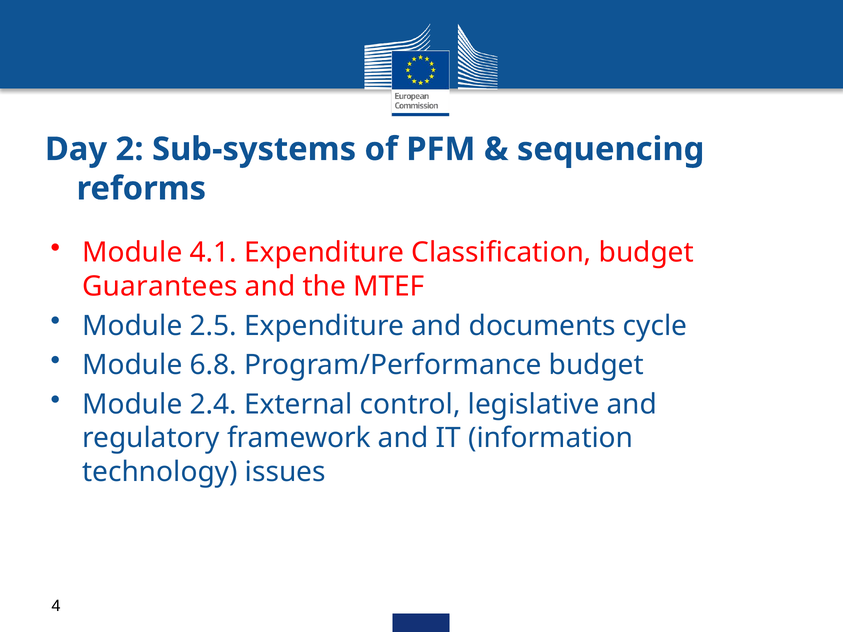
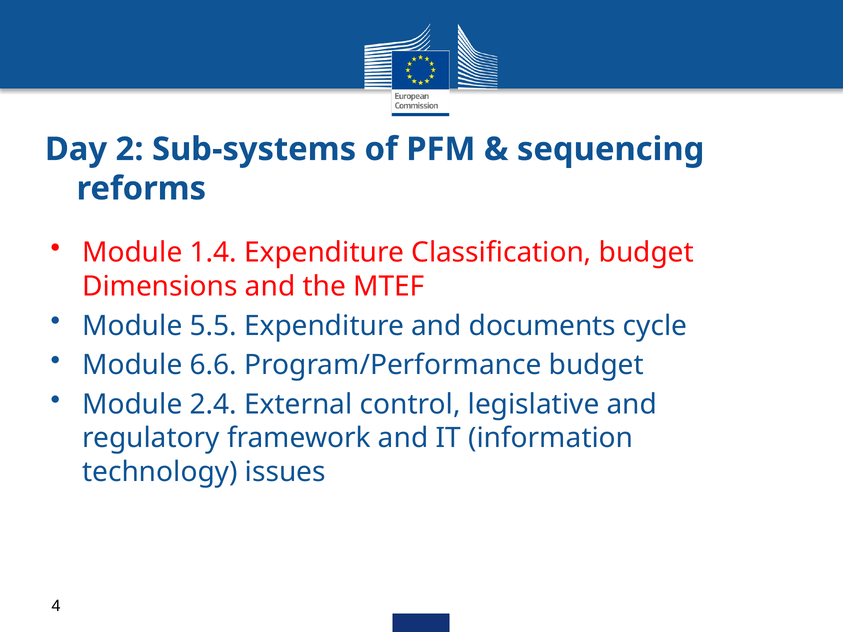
4.1: 4.1 -> 1.4 (213, 253)
Guarantees: Guarantees -> Dimensions (160, 287)
2.5: 2.5 -> 5.5 (213, 326)
6.8: 6.8 -> 6.6 (213, 365)
